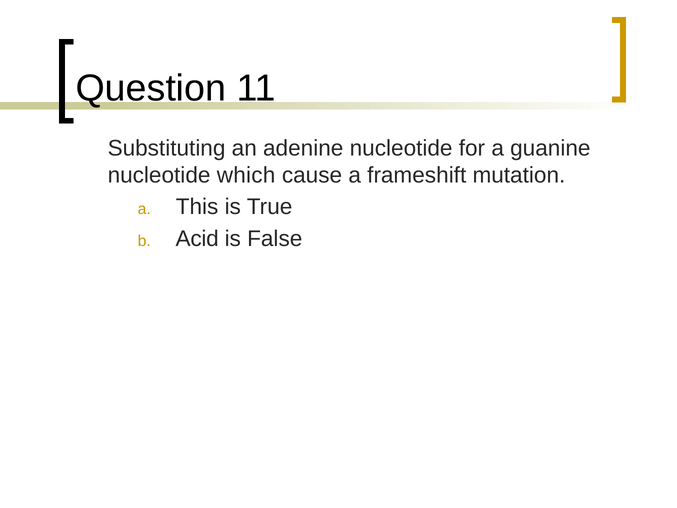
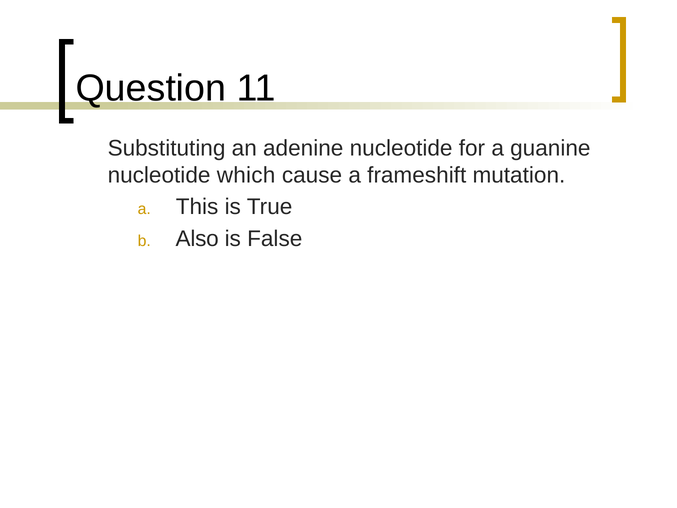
Acid: Acid -> Also (197, 239)
